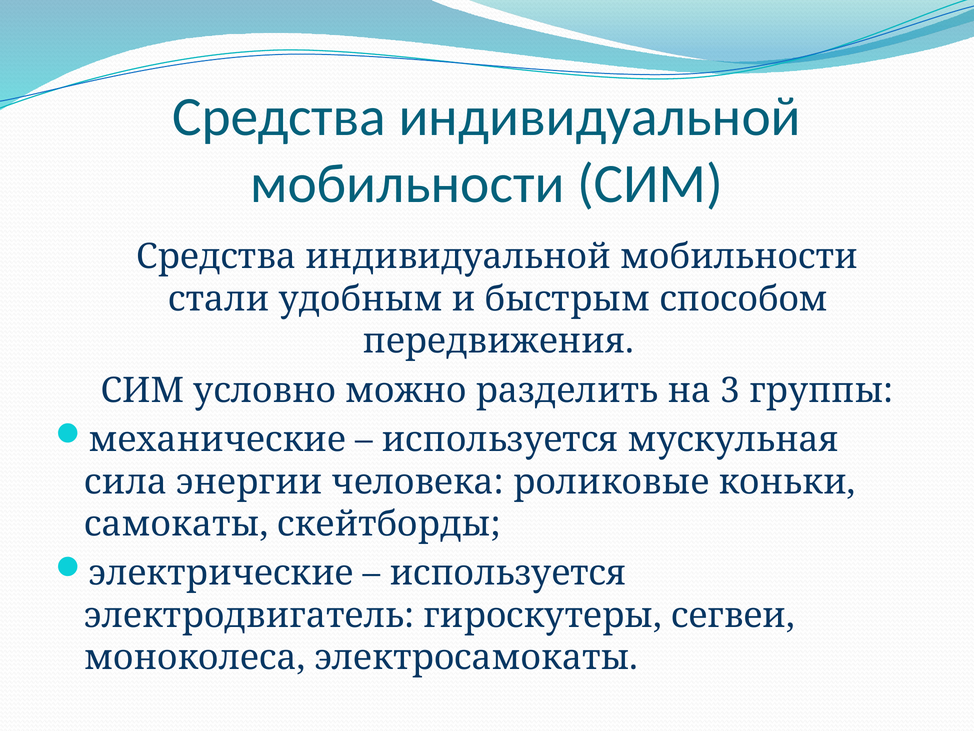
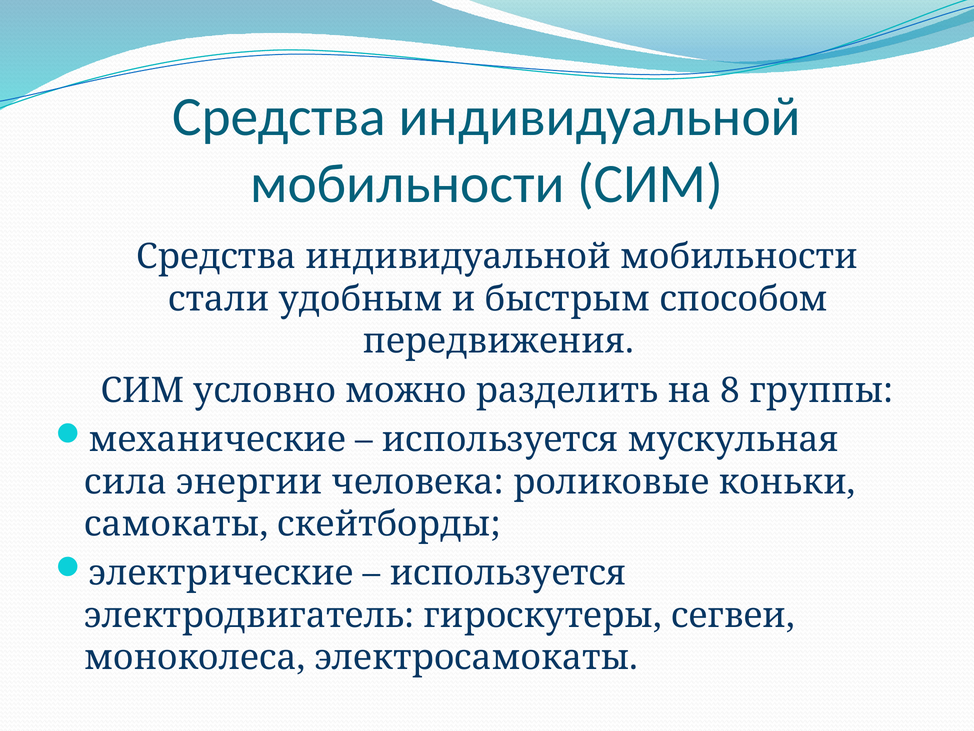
3: 3 -> 8 (730, 390)
